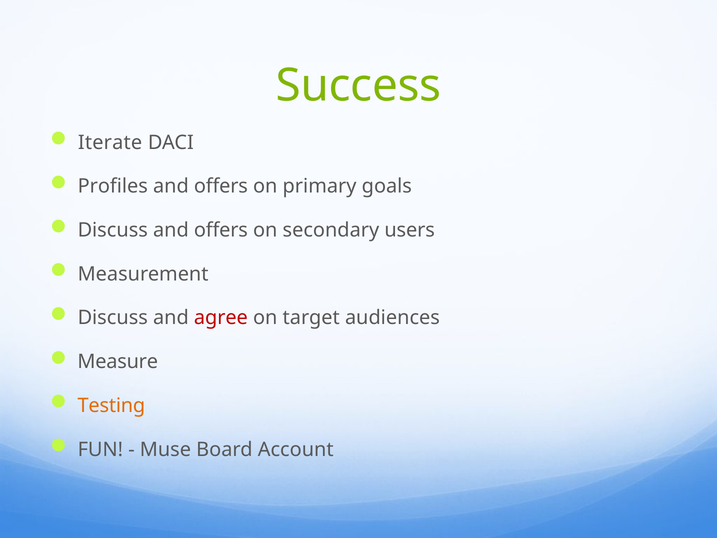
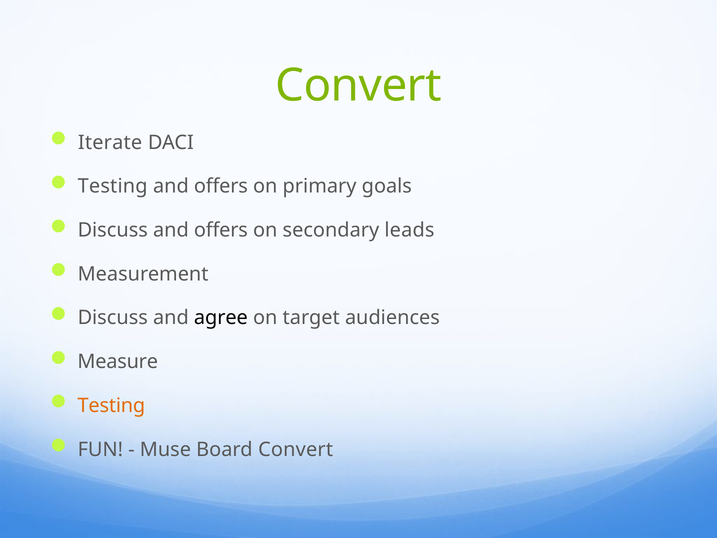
Success: Success -> Convert (359, 85)
Profiles: Profiles -> Testing (113, 186)
users: users -> leads (409, 230)
agree colour: red -> black (221, 318)
Board Account: Account -> Convert (296, 449)
